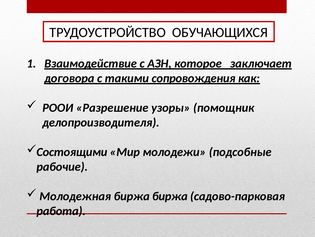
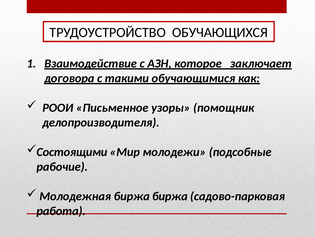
сопровождения: сопровождения -> обучающимися (193, 78)
Разрешение: Разрешение -> Письменное (112, 107)
